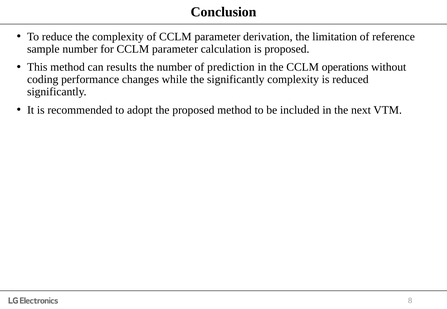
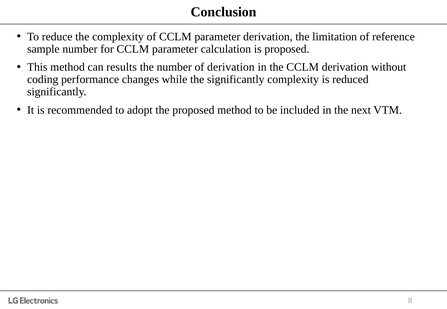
of prediction: prediction -> derivation (231, 67)
CCLM operations: operations -> derivation (345, 67)
